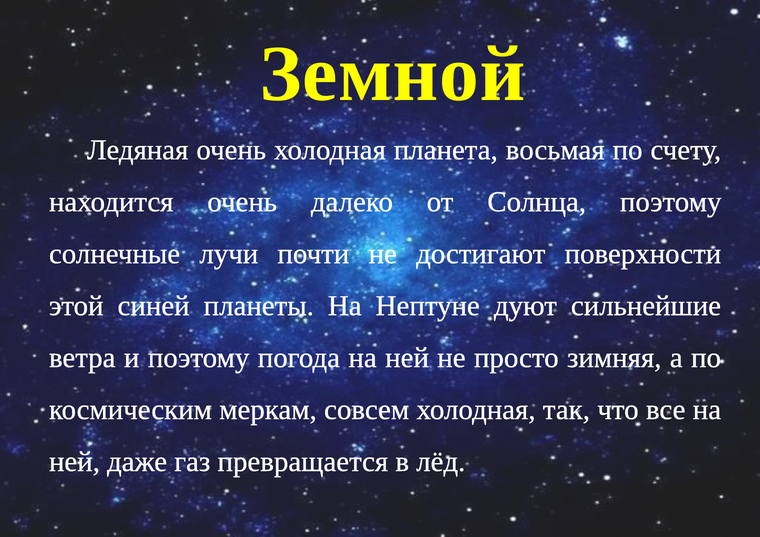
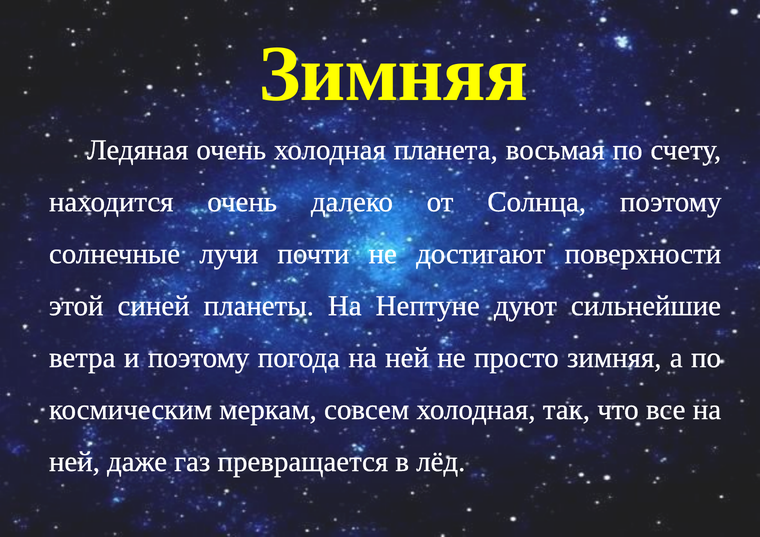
Земной: Земной -> Зимняя (393, 74)
